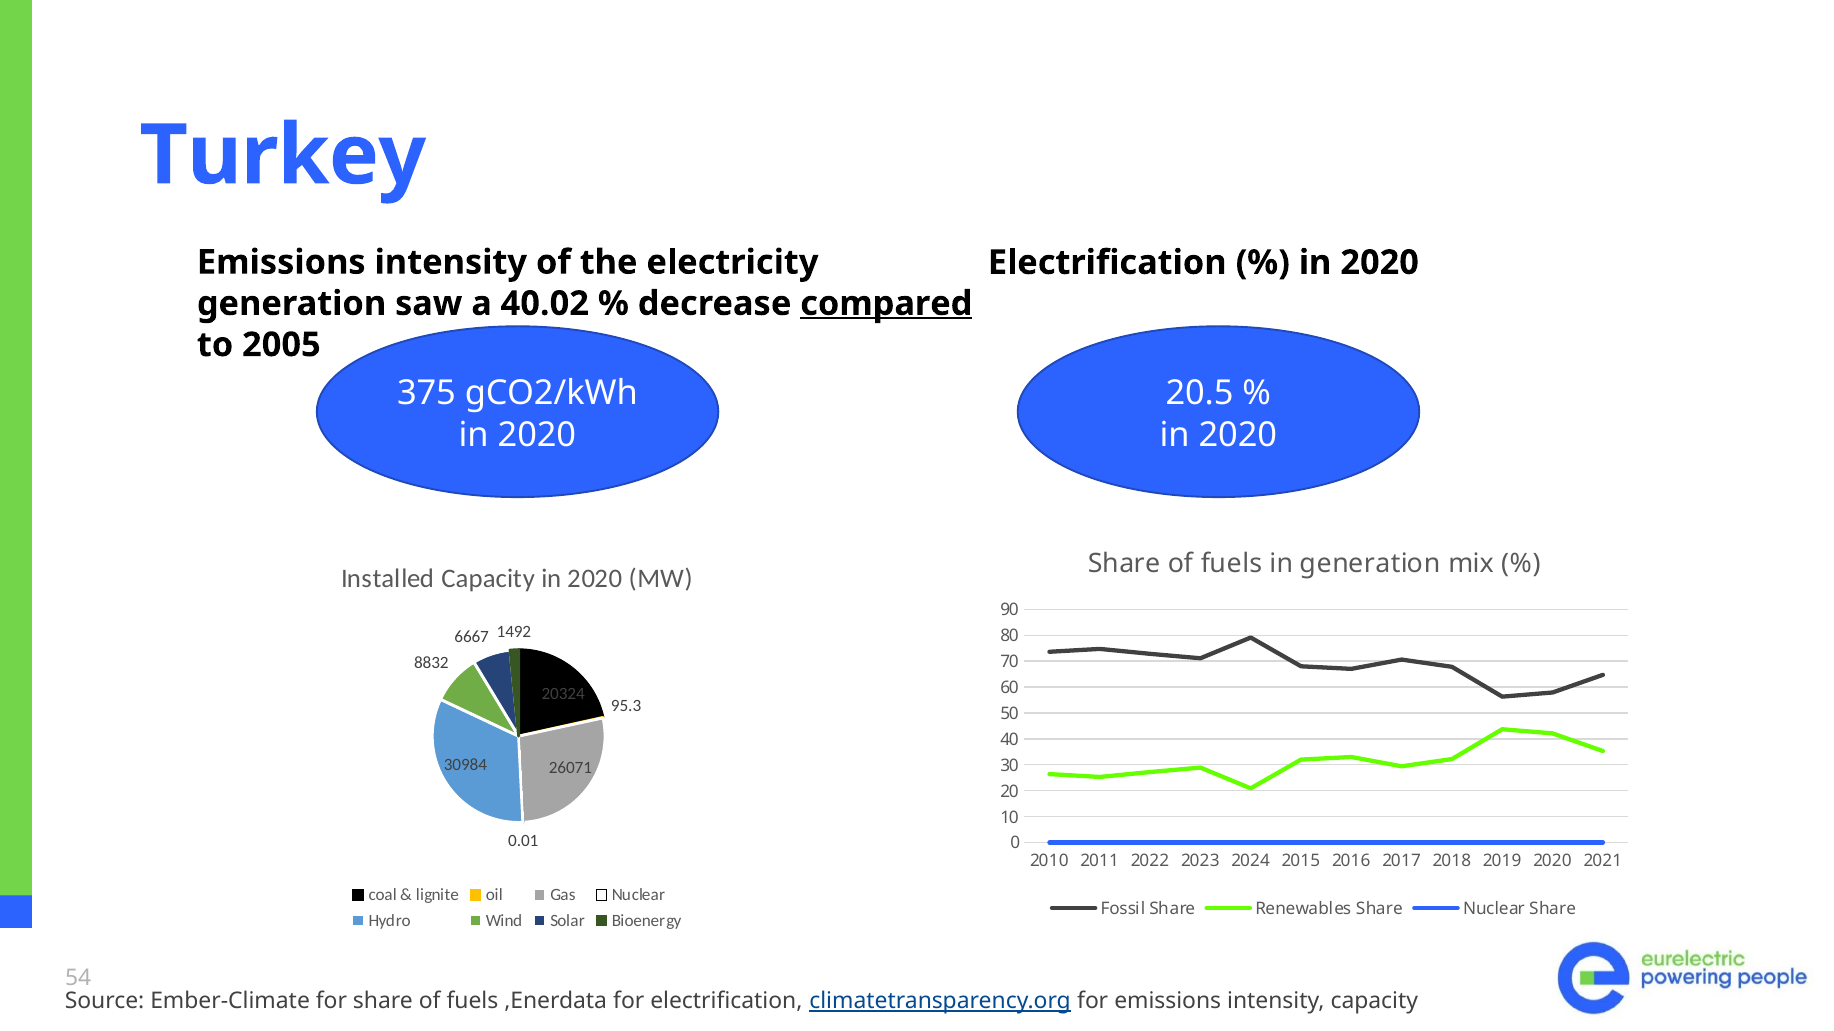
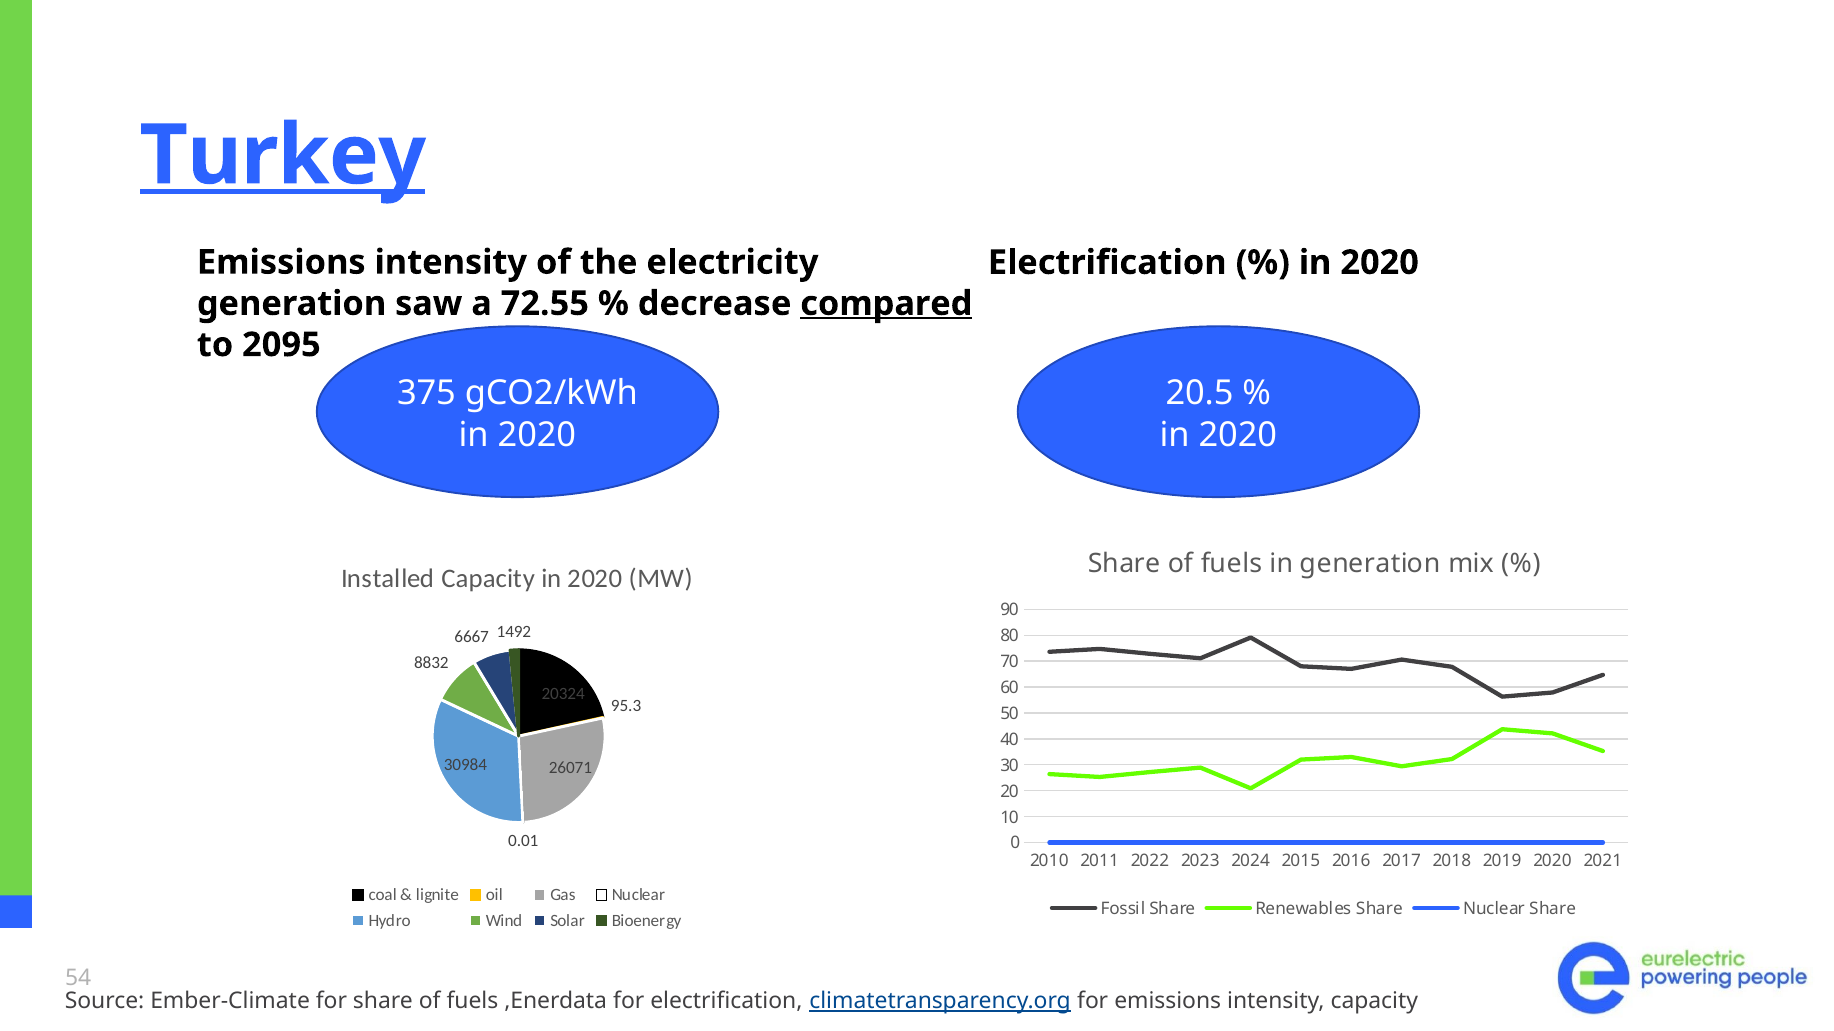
Turkey underline: none -> present (283, 156)
40.02: 40.02 -> 72.55 (545, 304)
2005: 2005 -> 2095 (281, 345)
